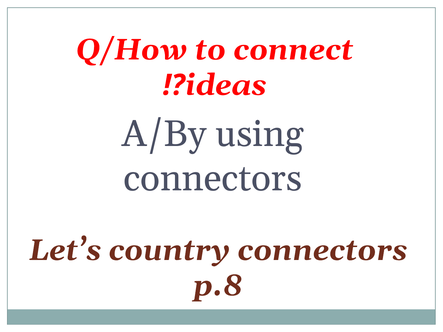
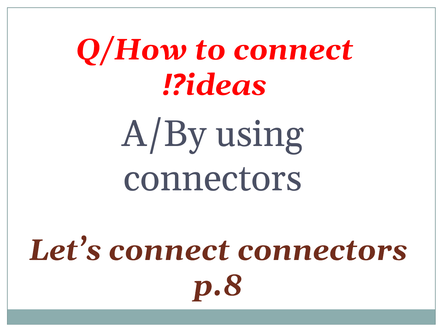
Let’s country: country -> connect (169, 250)
